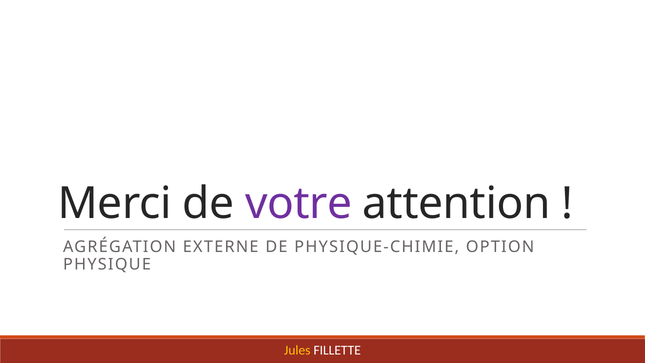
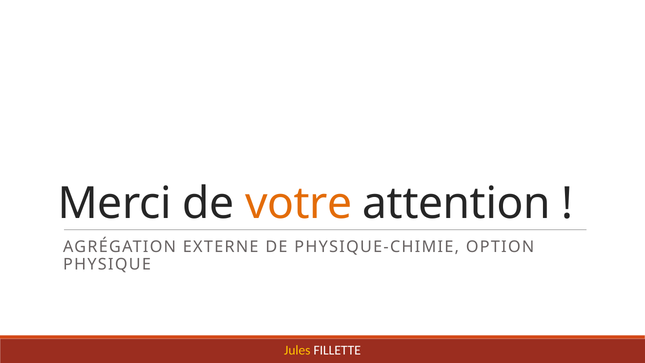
votre colour: purple -> orange (299, 203)
